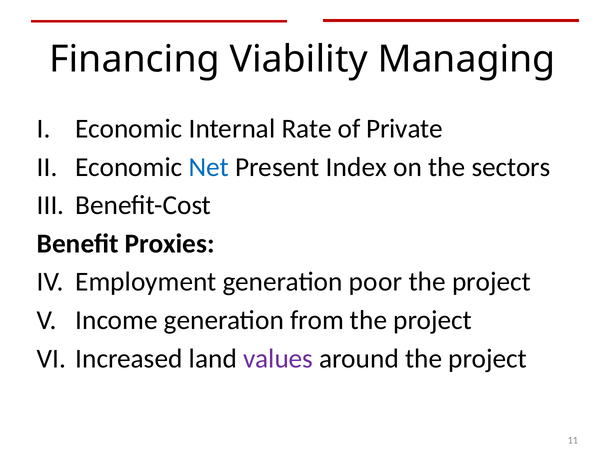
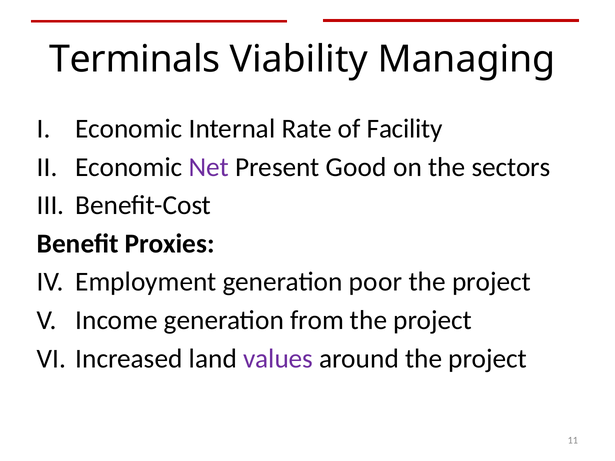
Financing: Financing -> Terminals (135, 60)
Private: Private -> Facility (405, 129)
Net colour: blue -> purple (209, 167)
Index: Index -> Good (356, 167)
